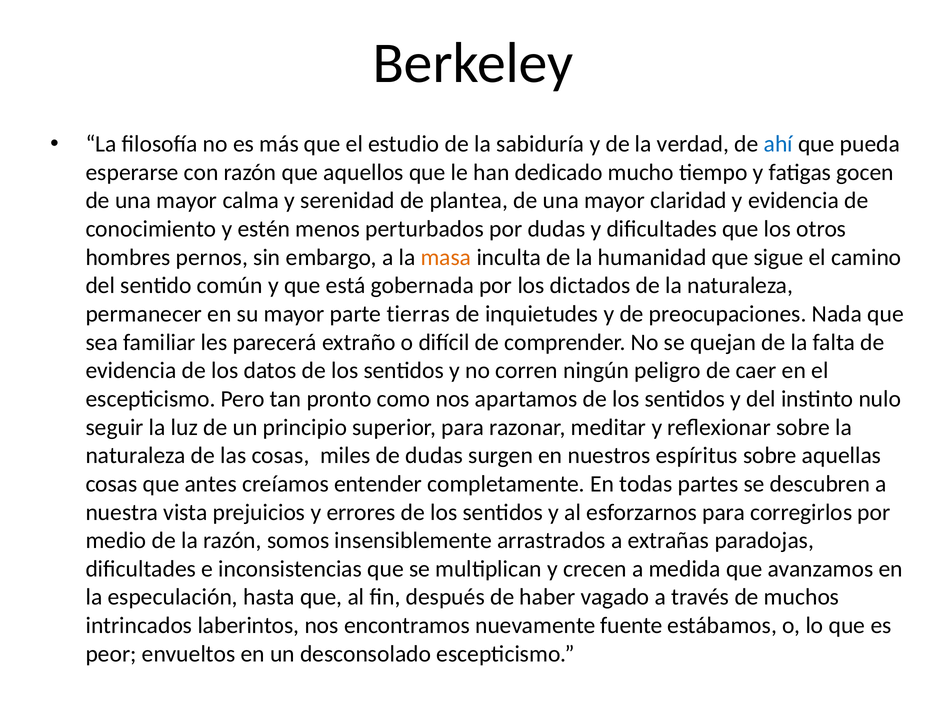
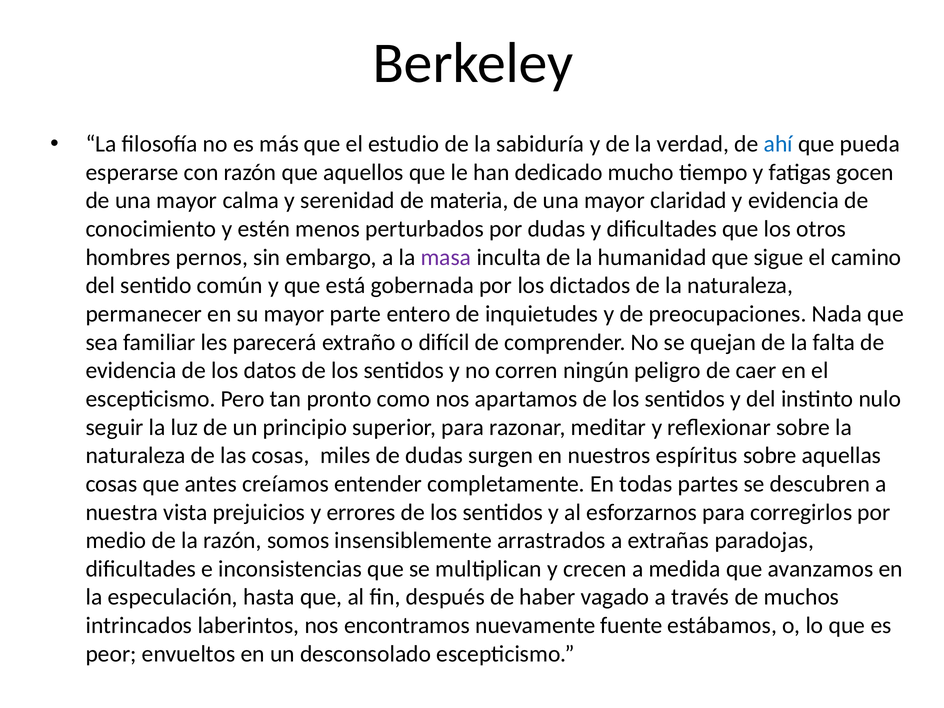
plantea: plantea -> materia (469, 201)
masa colour: orange -> purple (446, 257)
tierras: tierras -> entero (418, 314)
